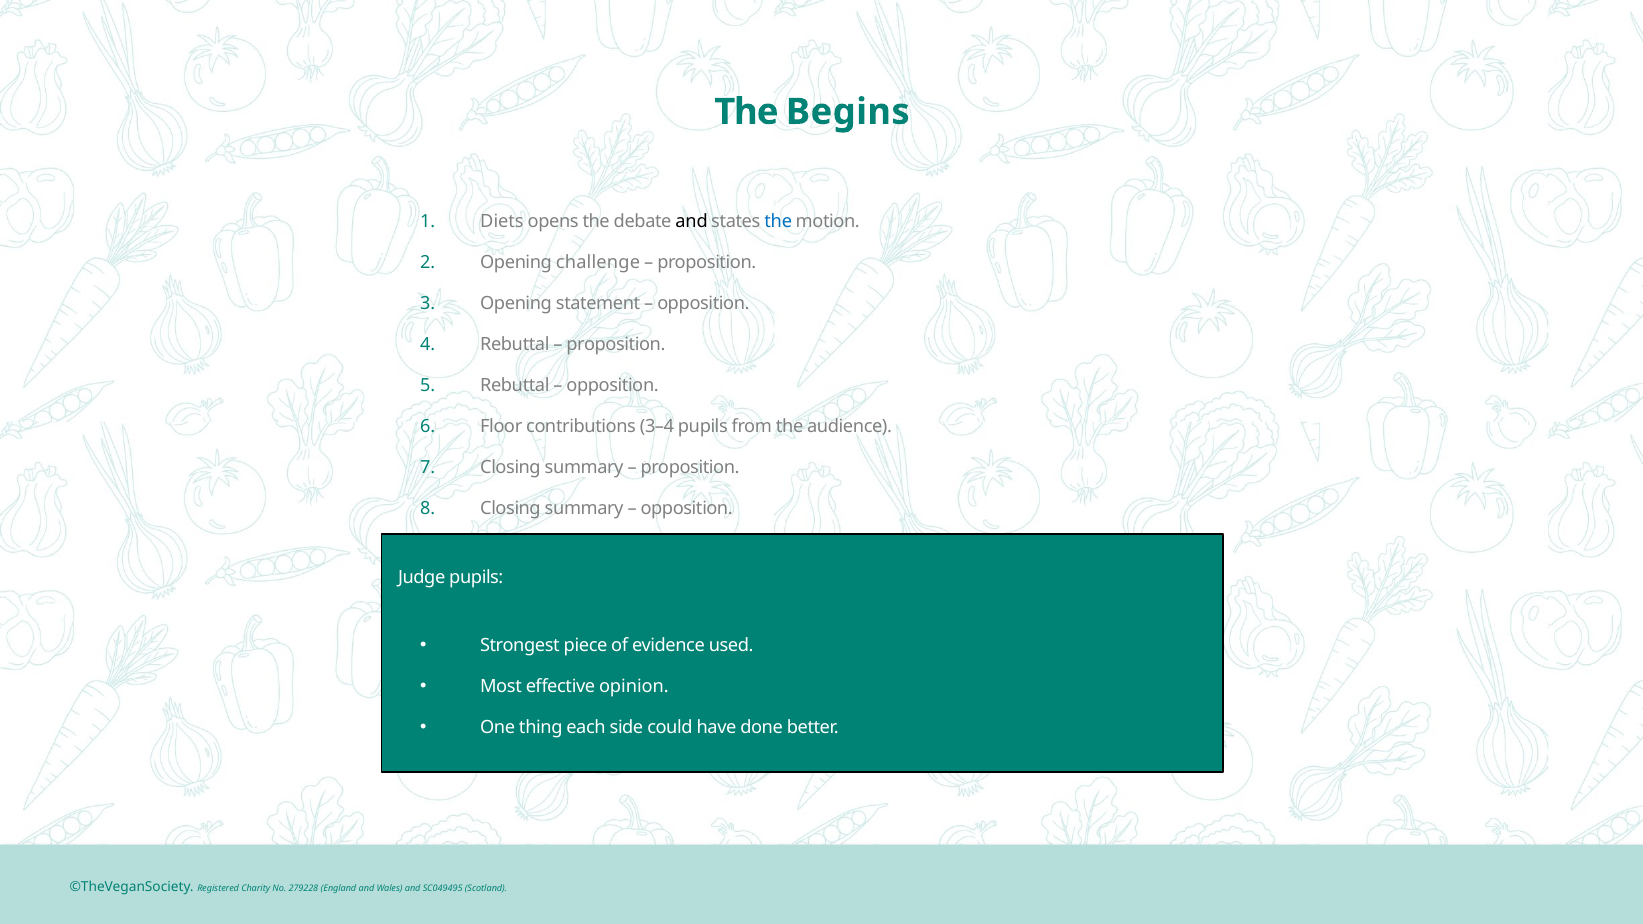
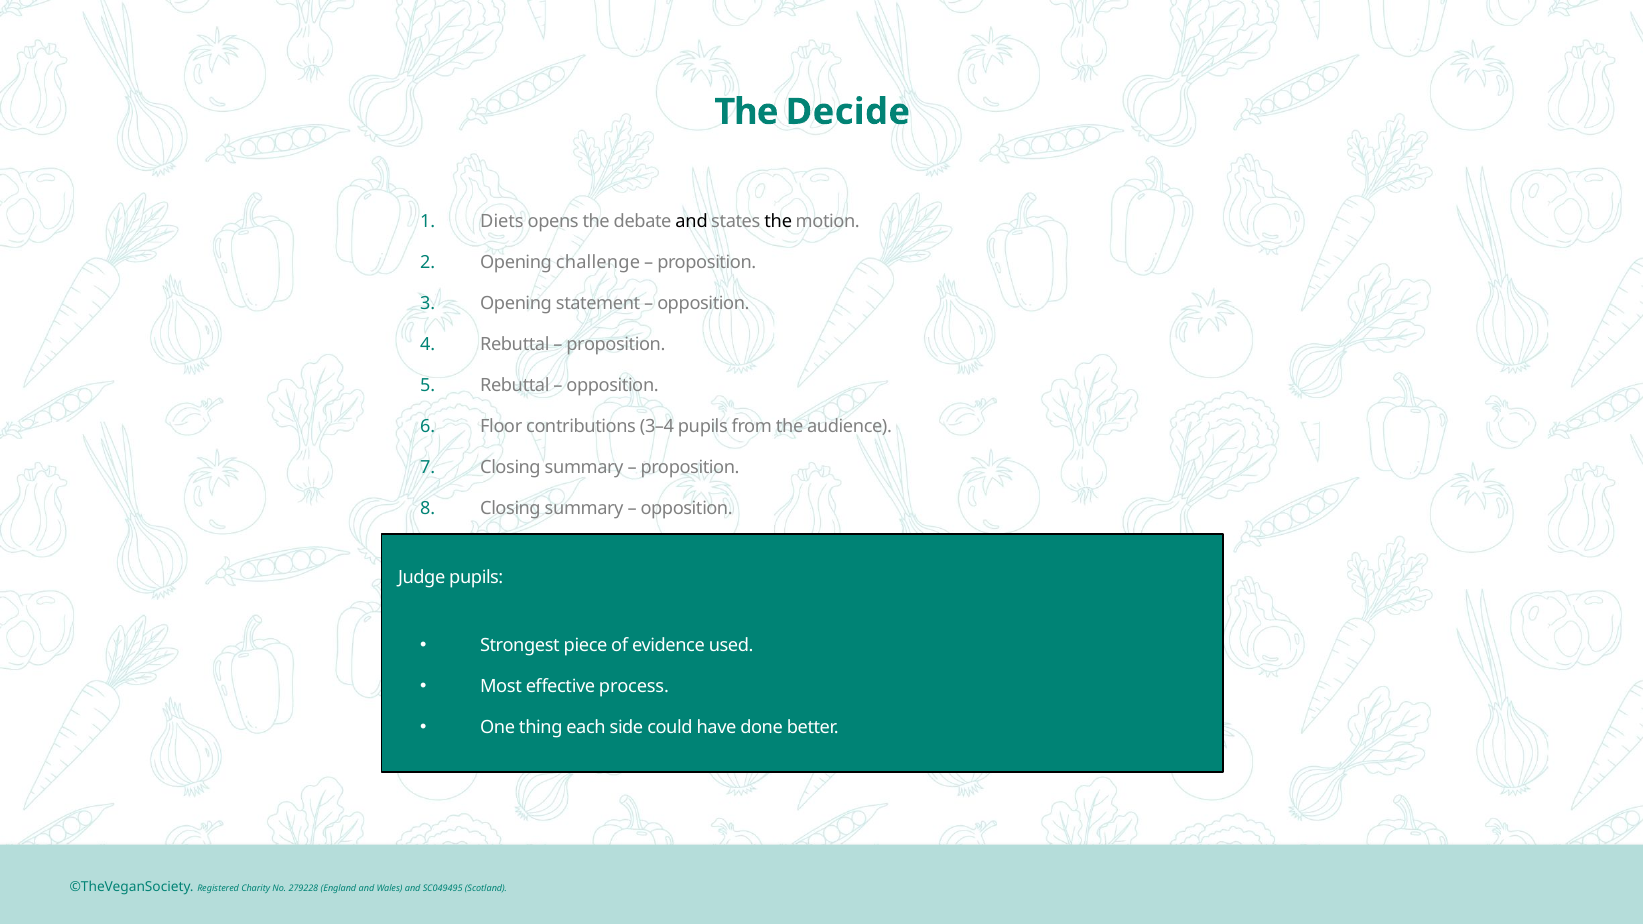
Begins: Begins -> Decide (848, 112)
the colour: blue -> black (778, 221)
opinion: opinion -> process (634, 687)
